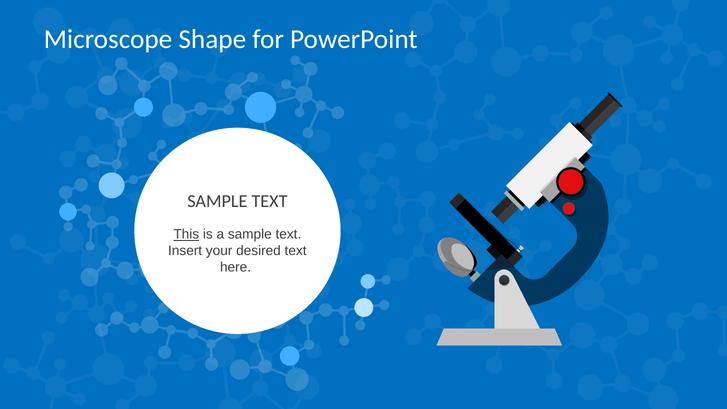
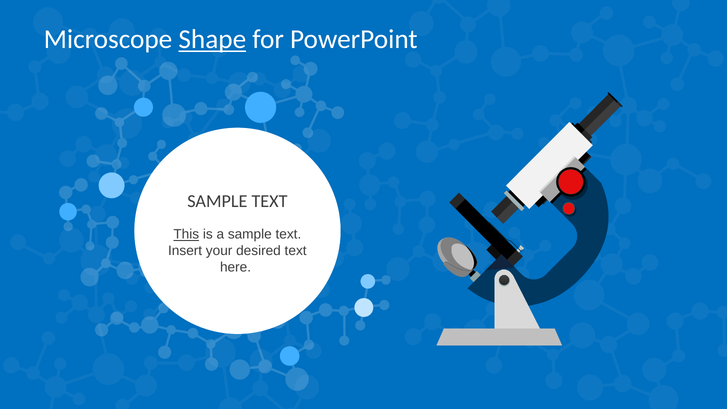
Shape underline: none -> present (212, 39)
